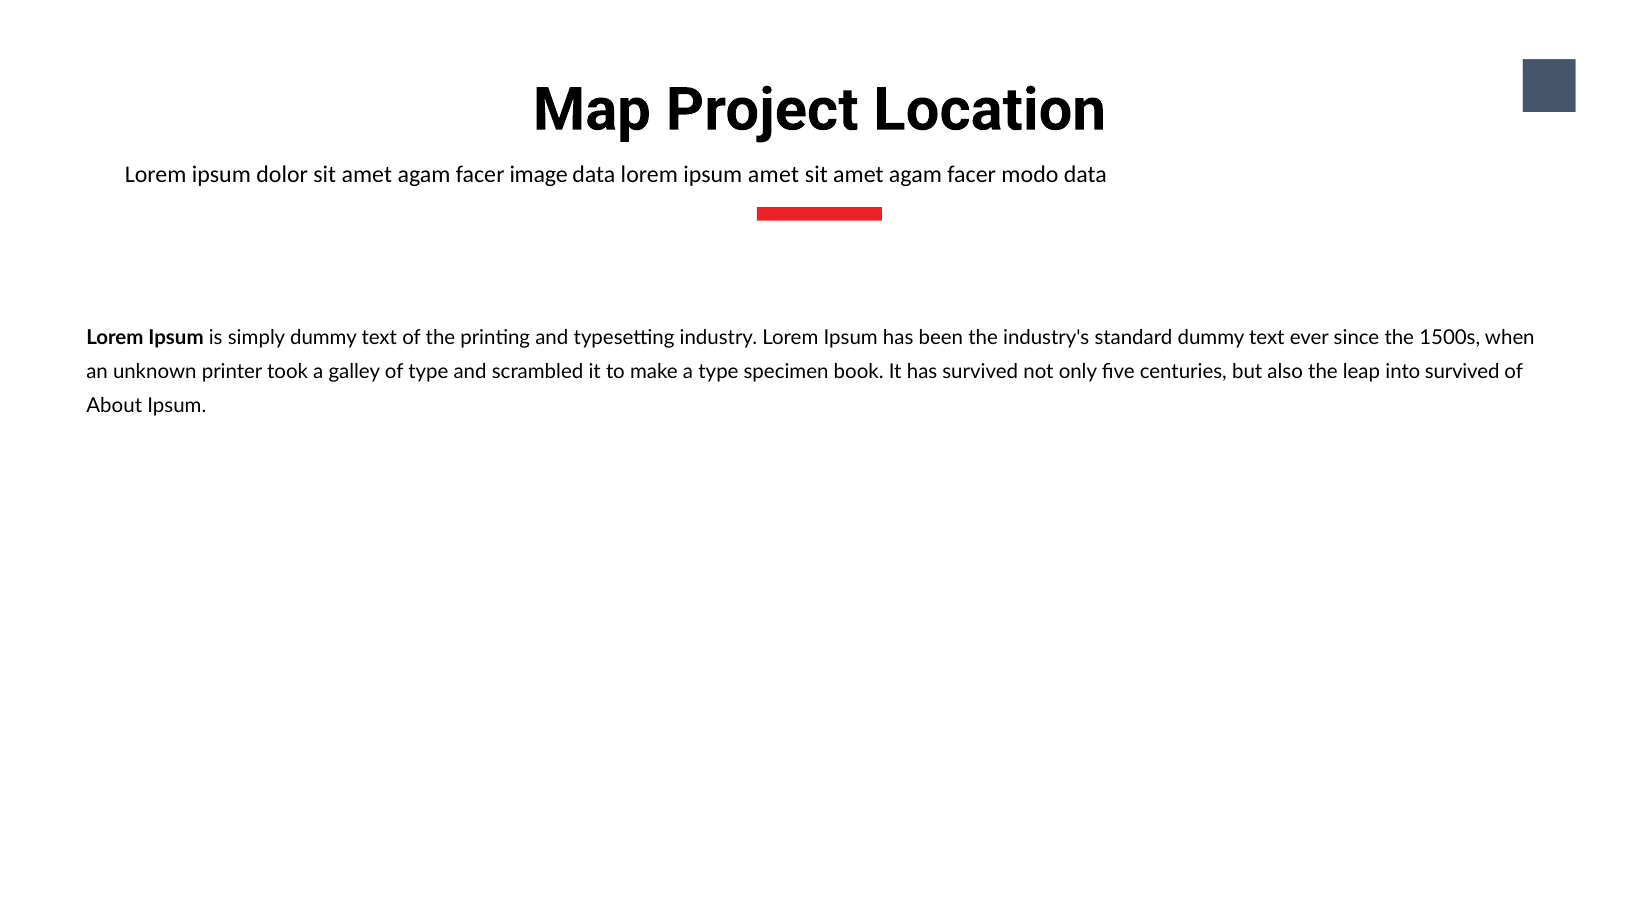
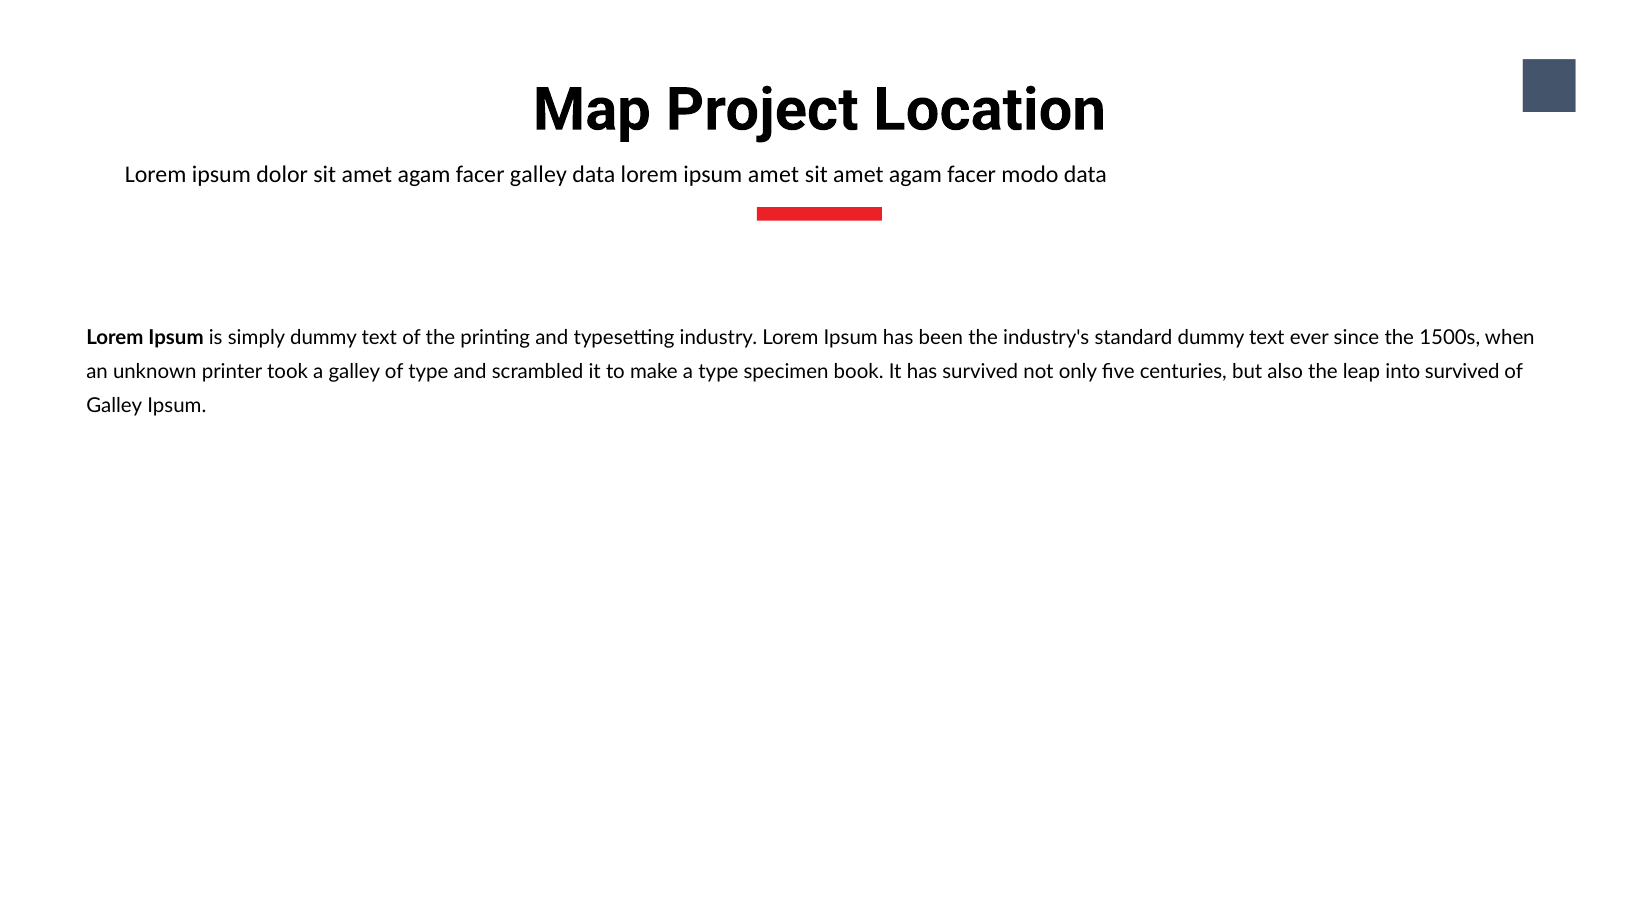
facer image: image -> galley (538, 175)
About: About -> Galley (114, 406)
